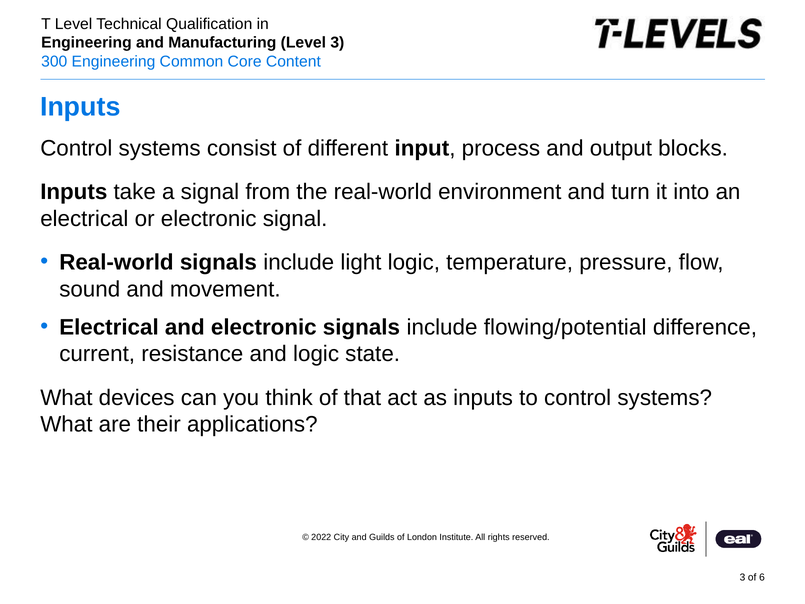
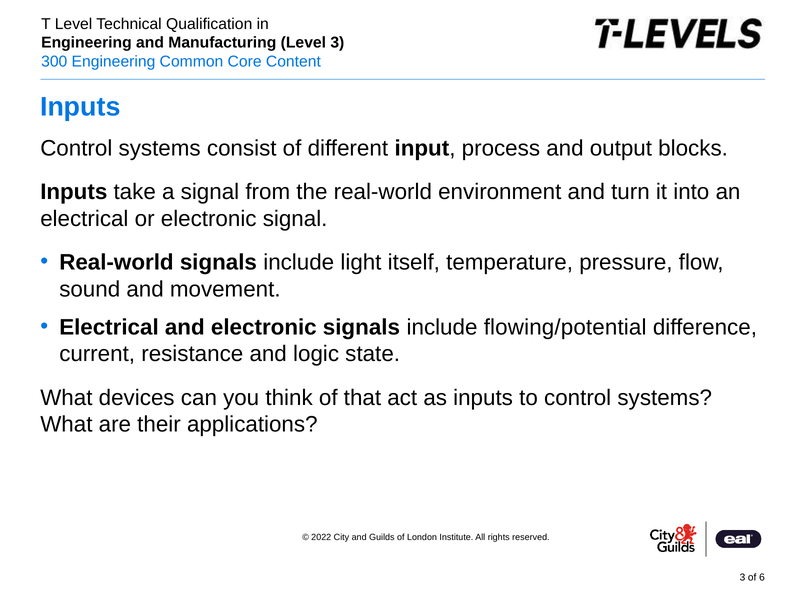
light logic: logic -> itself (414, 262)
